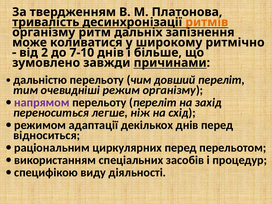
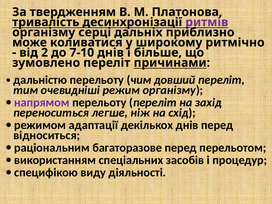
ритмів colour: orange -> purple (207, 22)
ритм: ритм -> серці (95, 32)
запізнення: запізнення -> приблизно (200, 32)
зумовлено завжди: завжди -> переліт (107, 63)
циркулярних: циркулярних -> багаторазове (127, 148)
